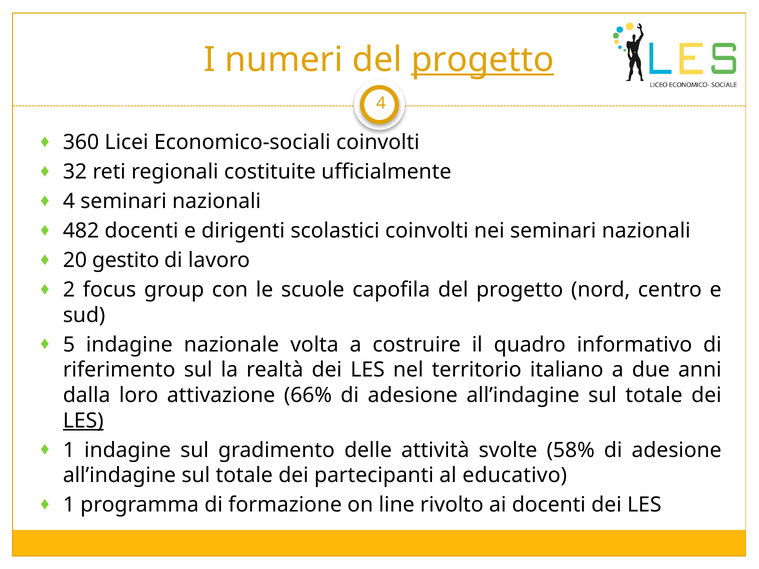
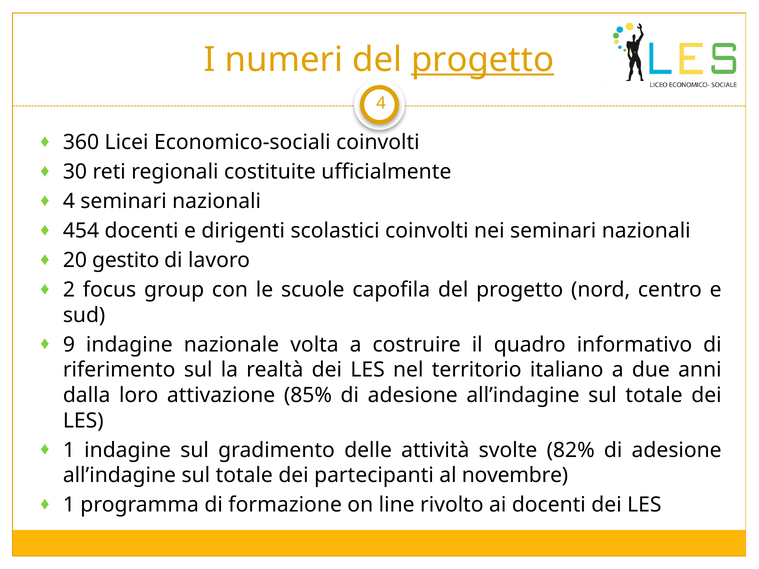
32: 32 -> 30 (75, 172)
482: 482 -> 454 (81, 231)
5: 5 -> 9 (69, 345)
66%: 66% -> 85% (308, 395)
LES underline: present -> none (83, 421)
58%: 58% -> 82% (571, 450)
educativo: educativo -> novembre (515, 476)
